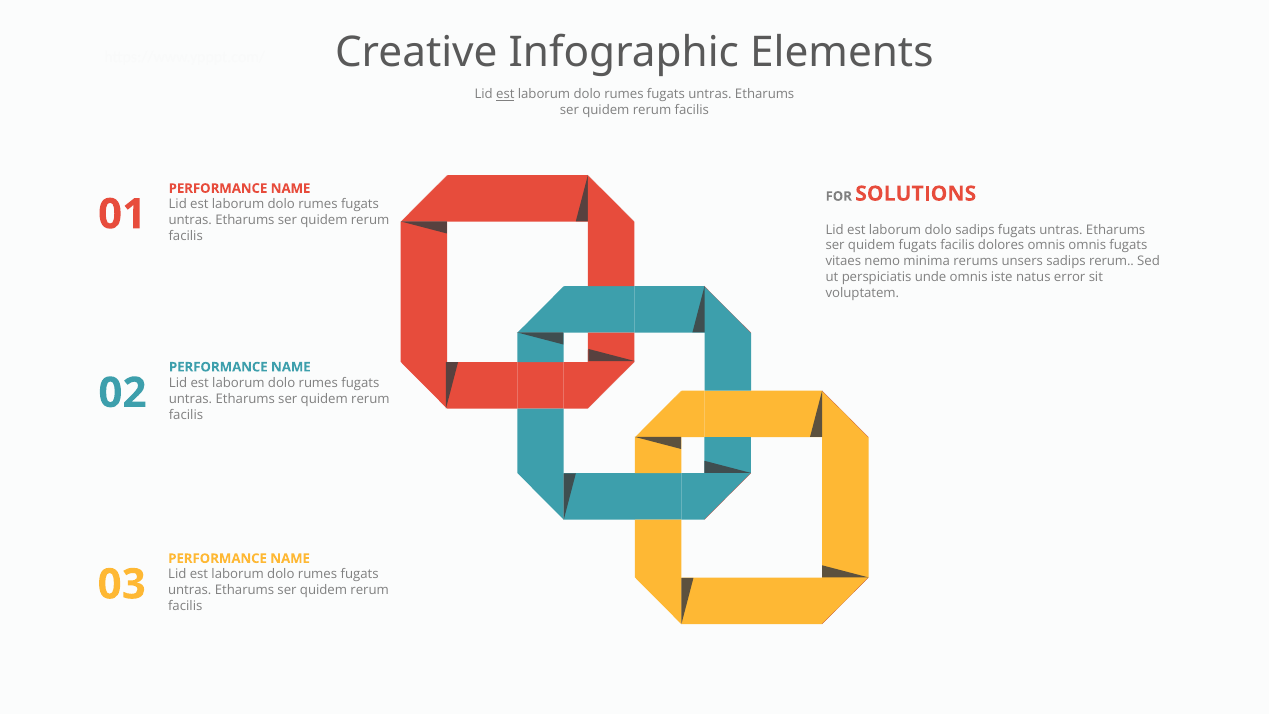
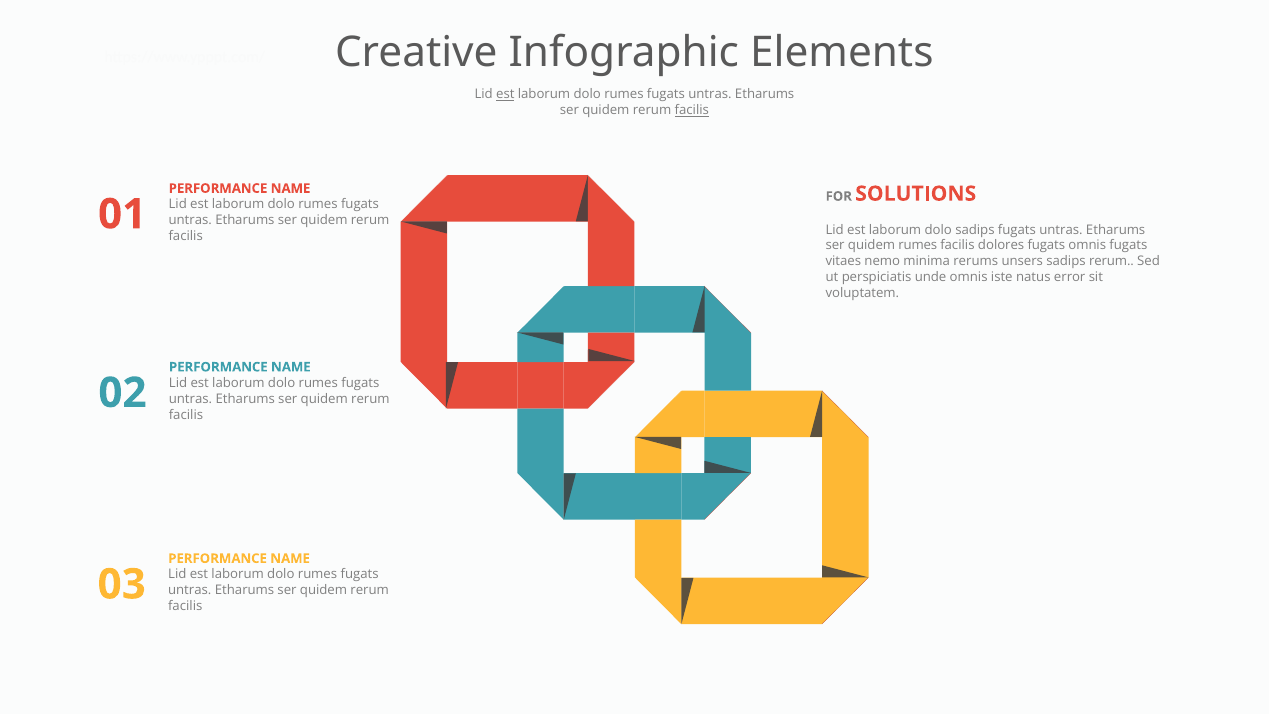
facilis underline: none -> present (692, 110)
quidem fugats: fugats -> rumes (918, 246)
dolores omnis: omnis -> fugats (1046, 246)
